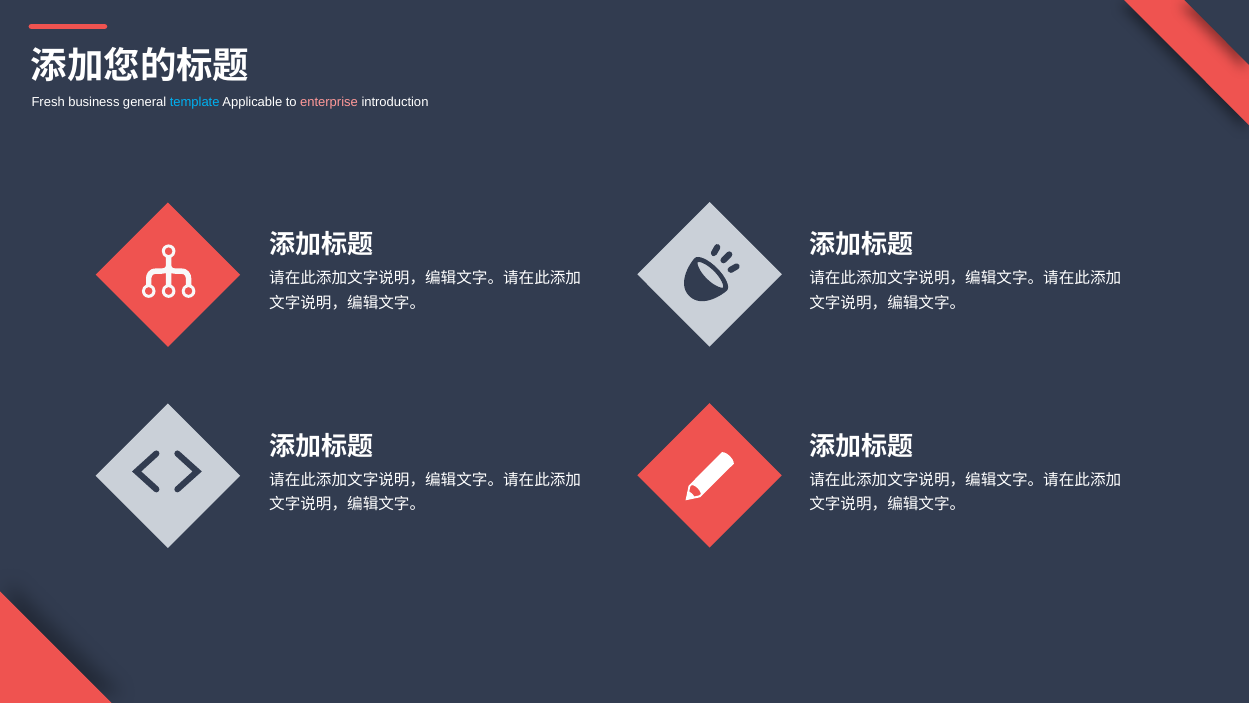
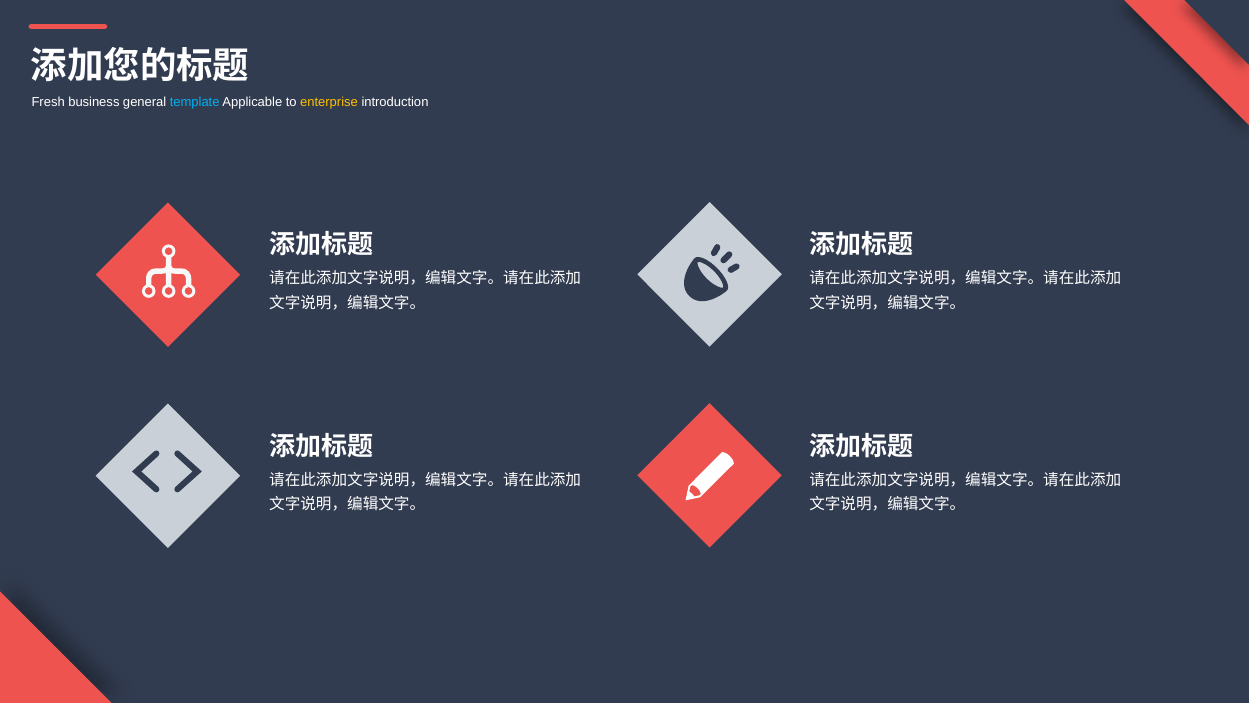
enterprise colour: pink -> yellow (329, 102)
